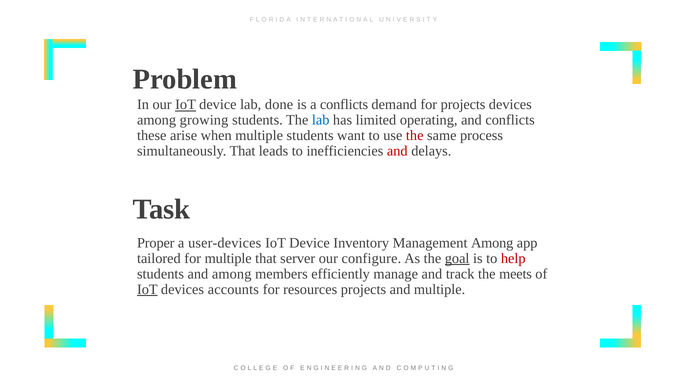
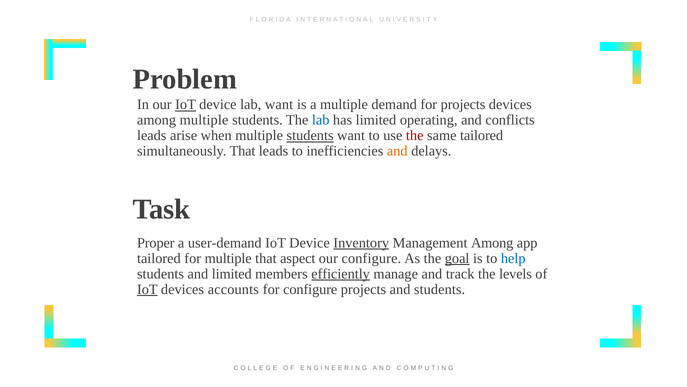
lab done: done -> want (279, 105)
a conflicts: conflicts -> multiple (344, 105)
among growing: growing -> multiple (204, 120)
these: these -> leads (152, 136)
students underline: none -> present (310, 136)
same process: process -> tailored (482, 136)
and colour: red -> orange (397, 151)
user-devices: user-devices -> user-demand (225, 243)
Inventory underline: none -> present (361, 243)
server: server -> aspect (298, 258)
help colour: red -> blue (513, 258)
and among: among -> limited (232, 274)
efficiently underline: none -> present (341, 274)
meets: meets -> levels (516, 274)
for resources: resources -> configure (310, 289)
and multiple: multiple -> students (440, 289)
